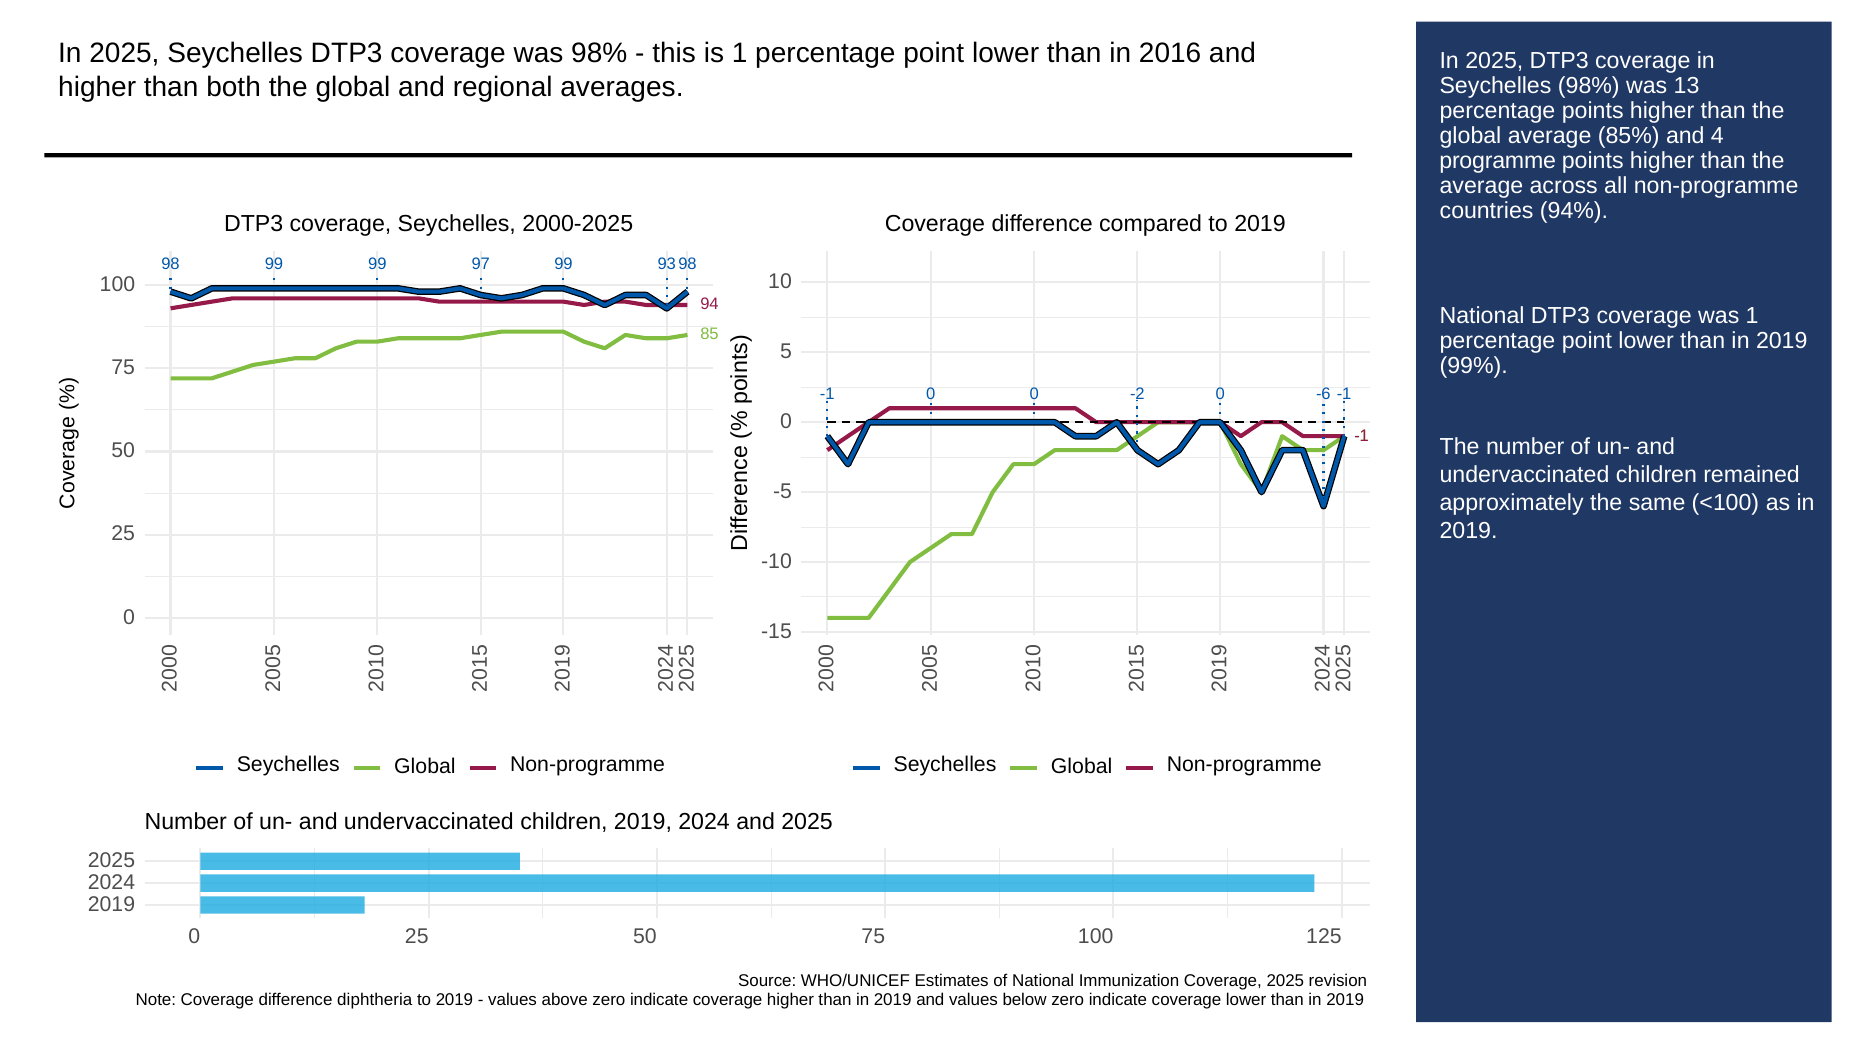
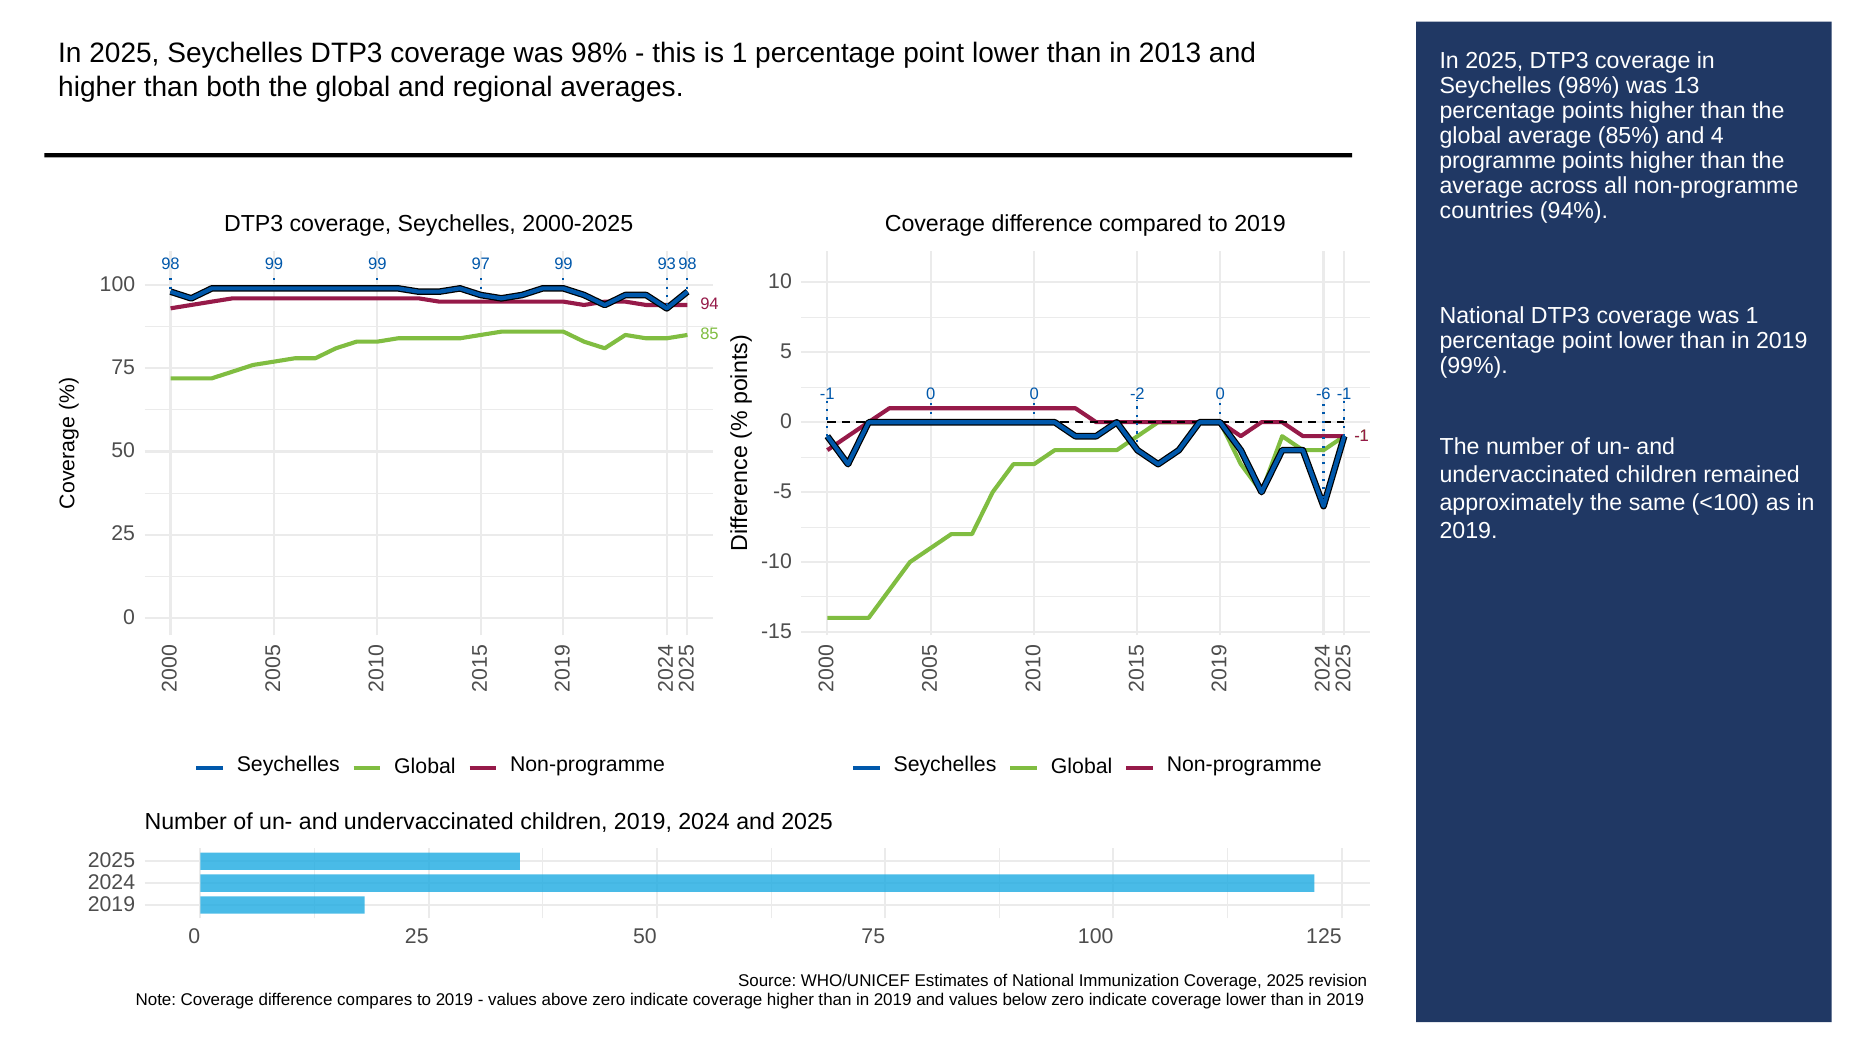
2016: 2016 -> 2013 (1170, 53)
diphtheria: diphtheria -> compares (375, 999)
